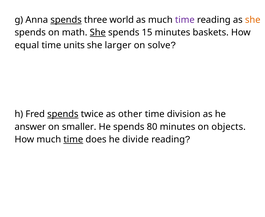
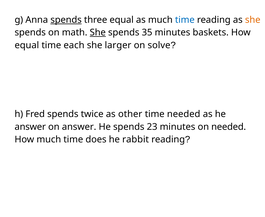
three world: world -> equal (122, 20)
time colour: purple -> blue (185, 20)
15: 15 -> 35 (147, 33)
units: units -> each (74, 45)
spends underline: present -> none (63, 114)
time division: division -> needed (184, 114)
on smaller: smaller -> answer (79, 127)
80: 80 -> 23 (152, 127)
on objects: objects -> needed (229, 127)
time underline: present -> none (73, 140)
divide: divide -> rabbit (136, 140)
